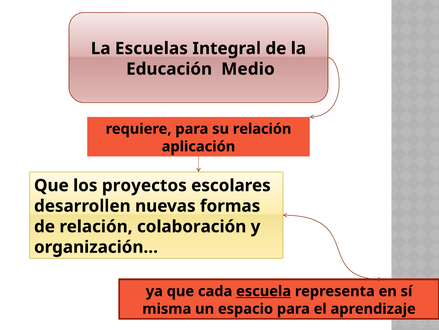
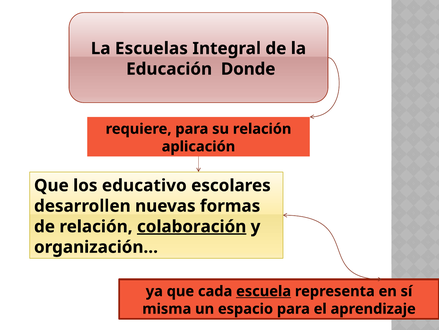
Medio: Medio -> Donde (248, 69)
proyectos: proyectos -> educativo (144, 185)
colaboración underline: none -> present (192, 226)
